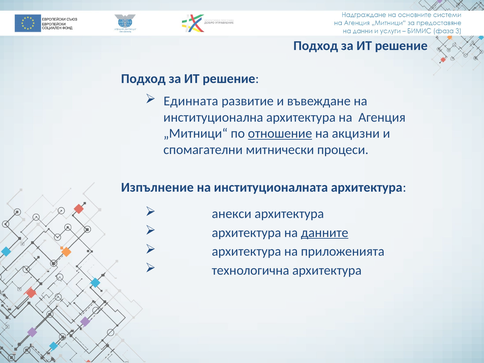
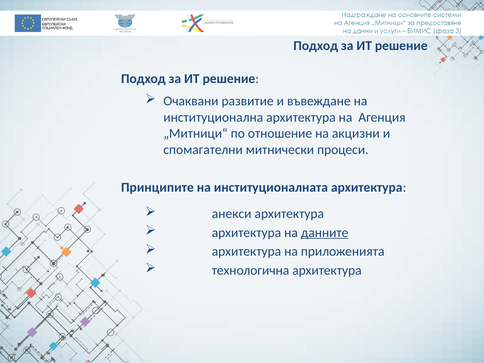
Единната: Единната -> Очаквани (191, 101)
отношение underline: present -> none (280, 133)
Изпълнение: Изпълнение -> Принципите (157, 187)
